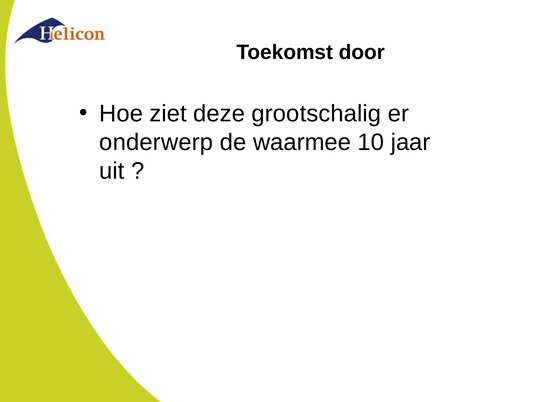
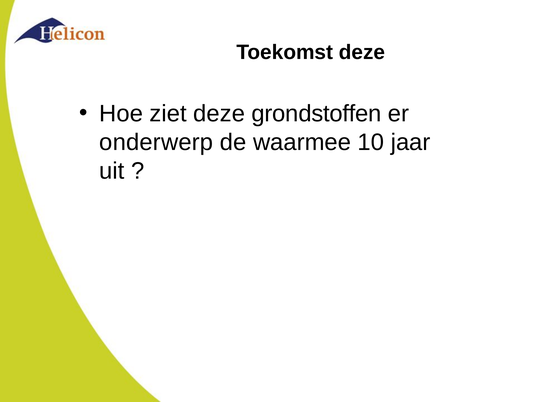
Toekomst door: door -> deze (362, 52)
grootschalig: grootschalig -> grondstoffen (317, 114)
